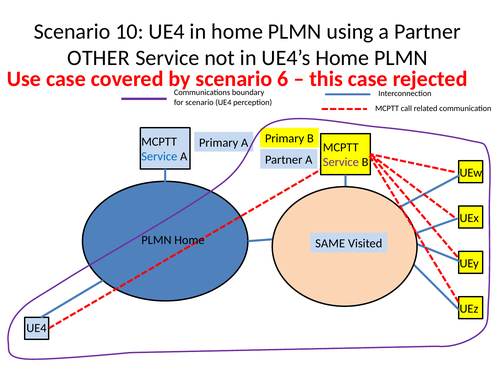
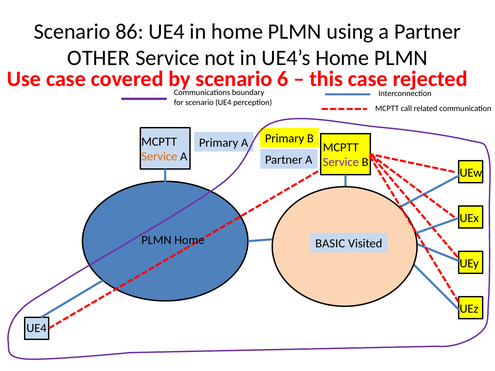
10: 10 -> 86 (130, 32)
Service colour: blue -> orange (159, 157)
SAME: SAME -> BASIC (330, 244)
